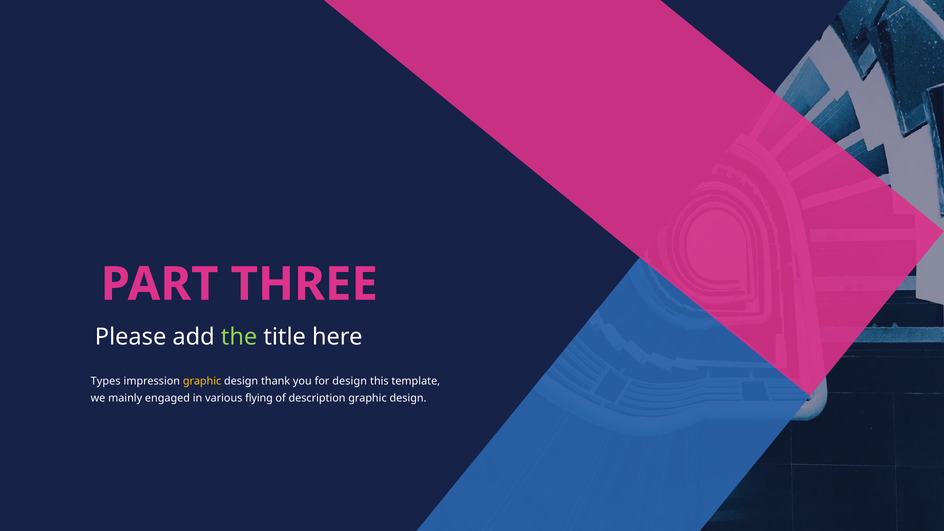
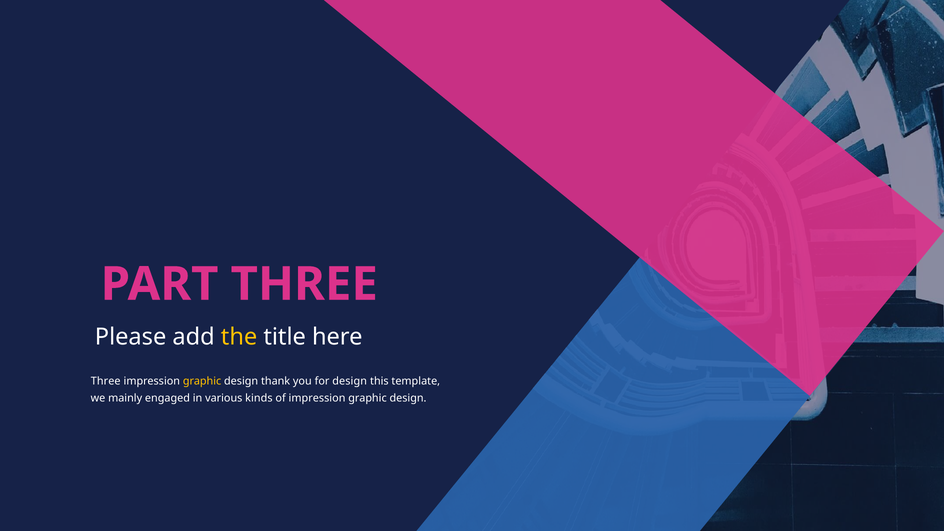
the colour: light green -> yellow (239, 337)
Types: Types -> Three (106, 381)
flying: flying -> kinds (259, 398)
of description: description -> impression (317, 398)
